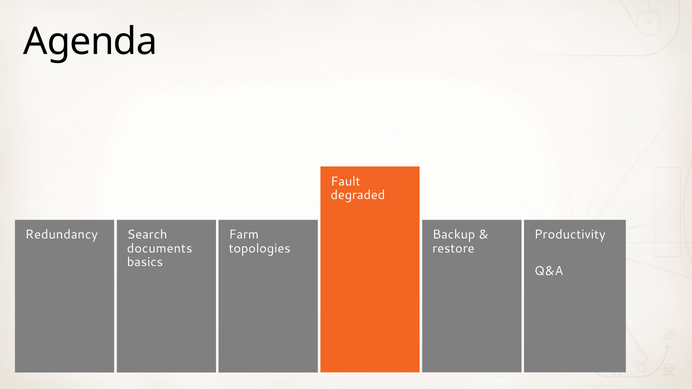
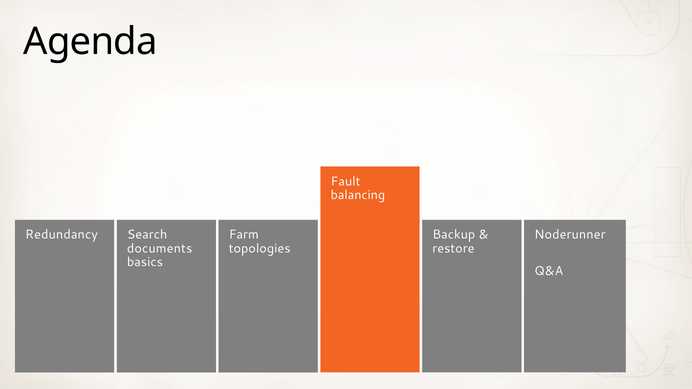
degraded: degraded -> balancing (358, 195)
Productivity: Productivity -> Noderunner (570, 235)
